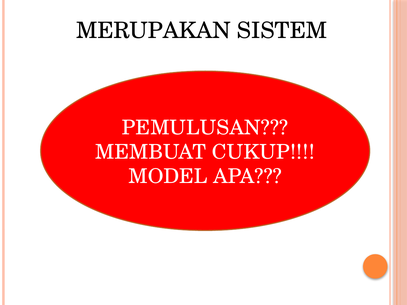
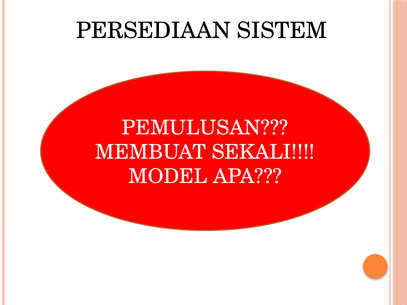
MERUPAKAN: MERUPAKAN -> PERSEDIAAN (154, 31)
CUKUP: CUKUP -> SEKALI (263, 152)
